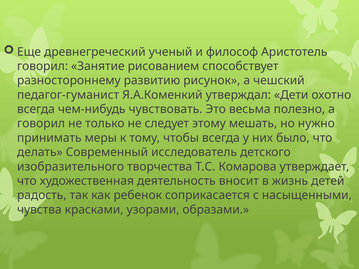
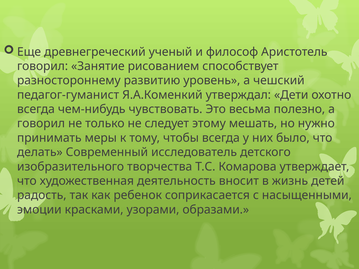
рисунок: рисунок -> уровень (212, 81)
чувства: чувства -> эмоции (39, 210)
